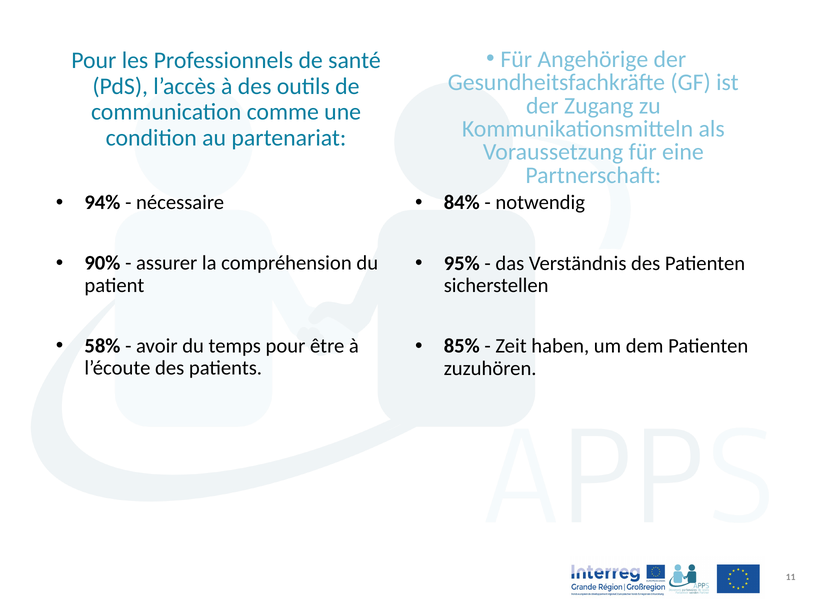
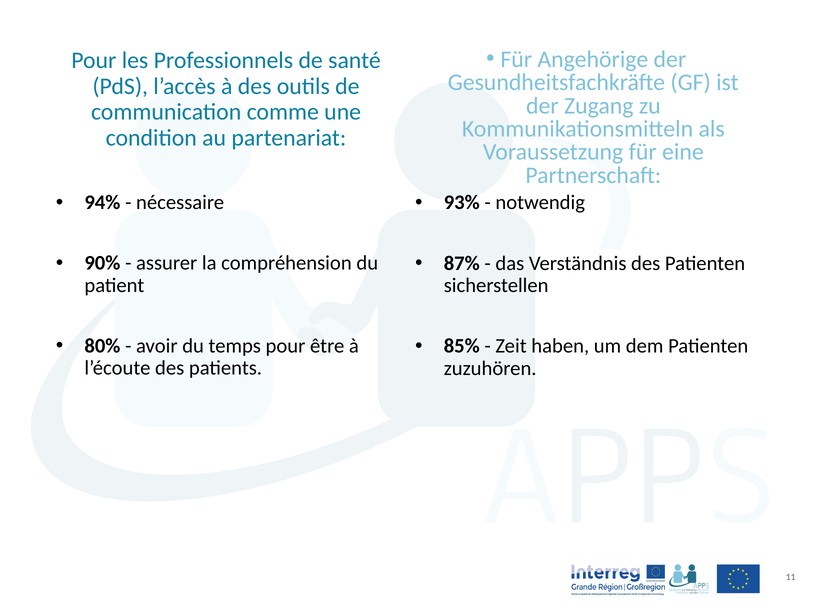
84%: 84% -> 93% (462, 203)
95%: 95% -> 87% (462, 263)
58%: 58% -> 80% (102, 346)
